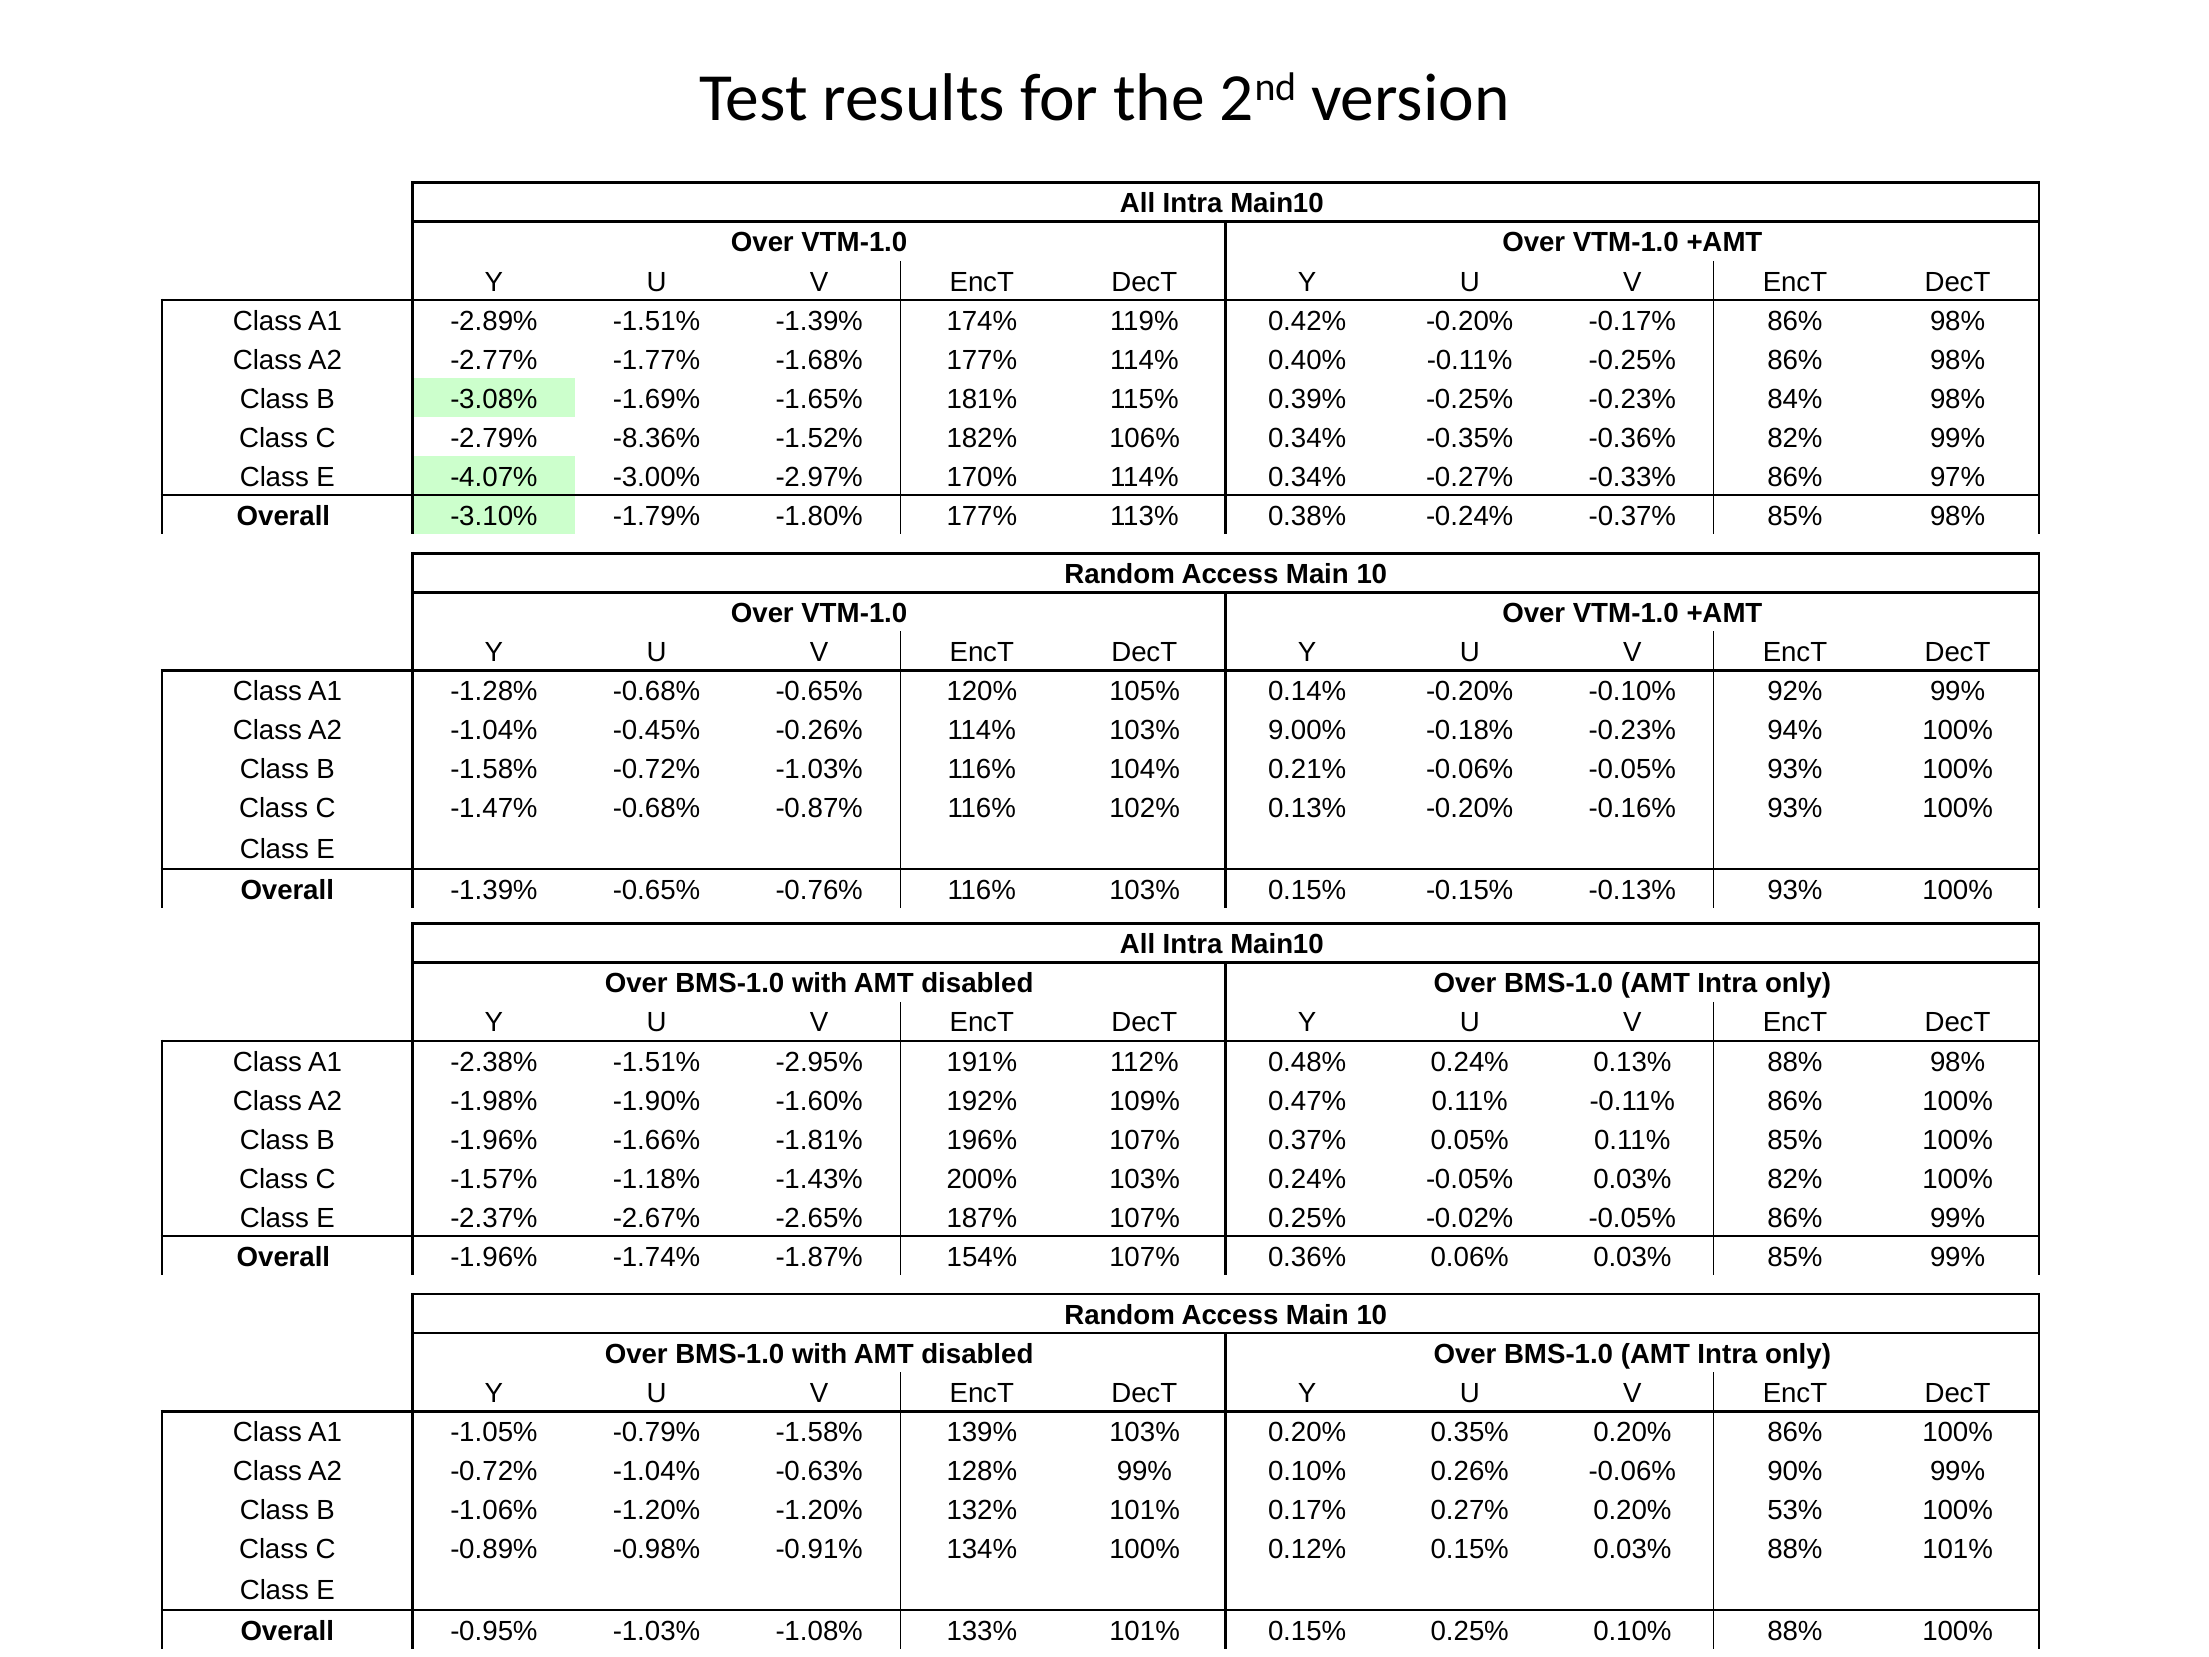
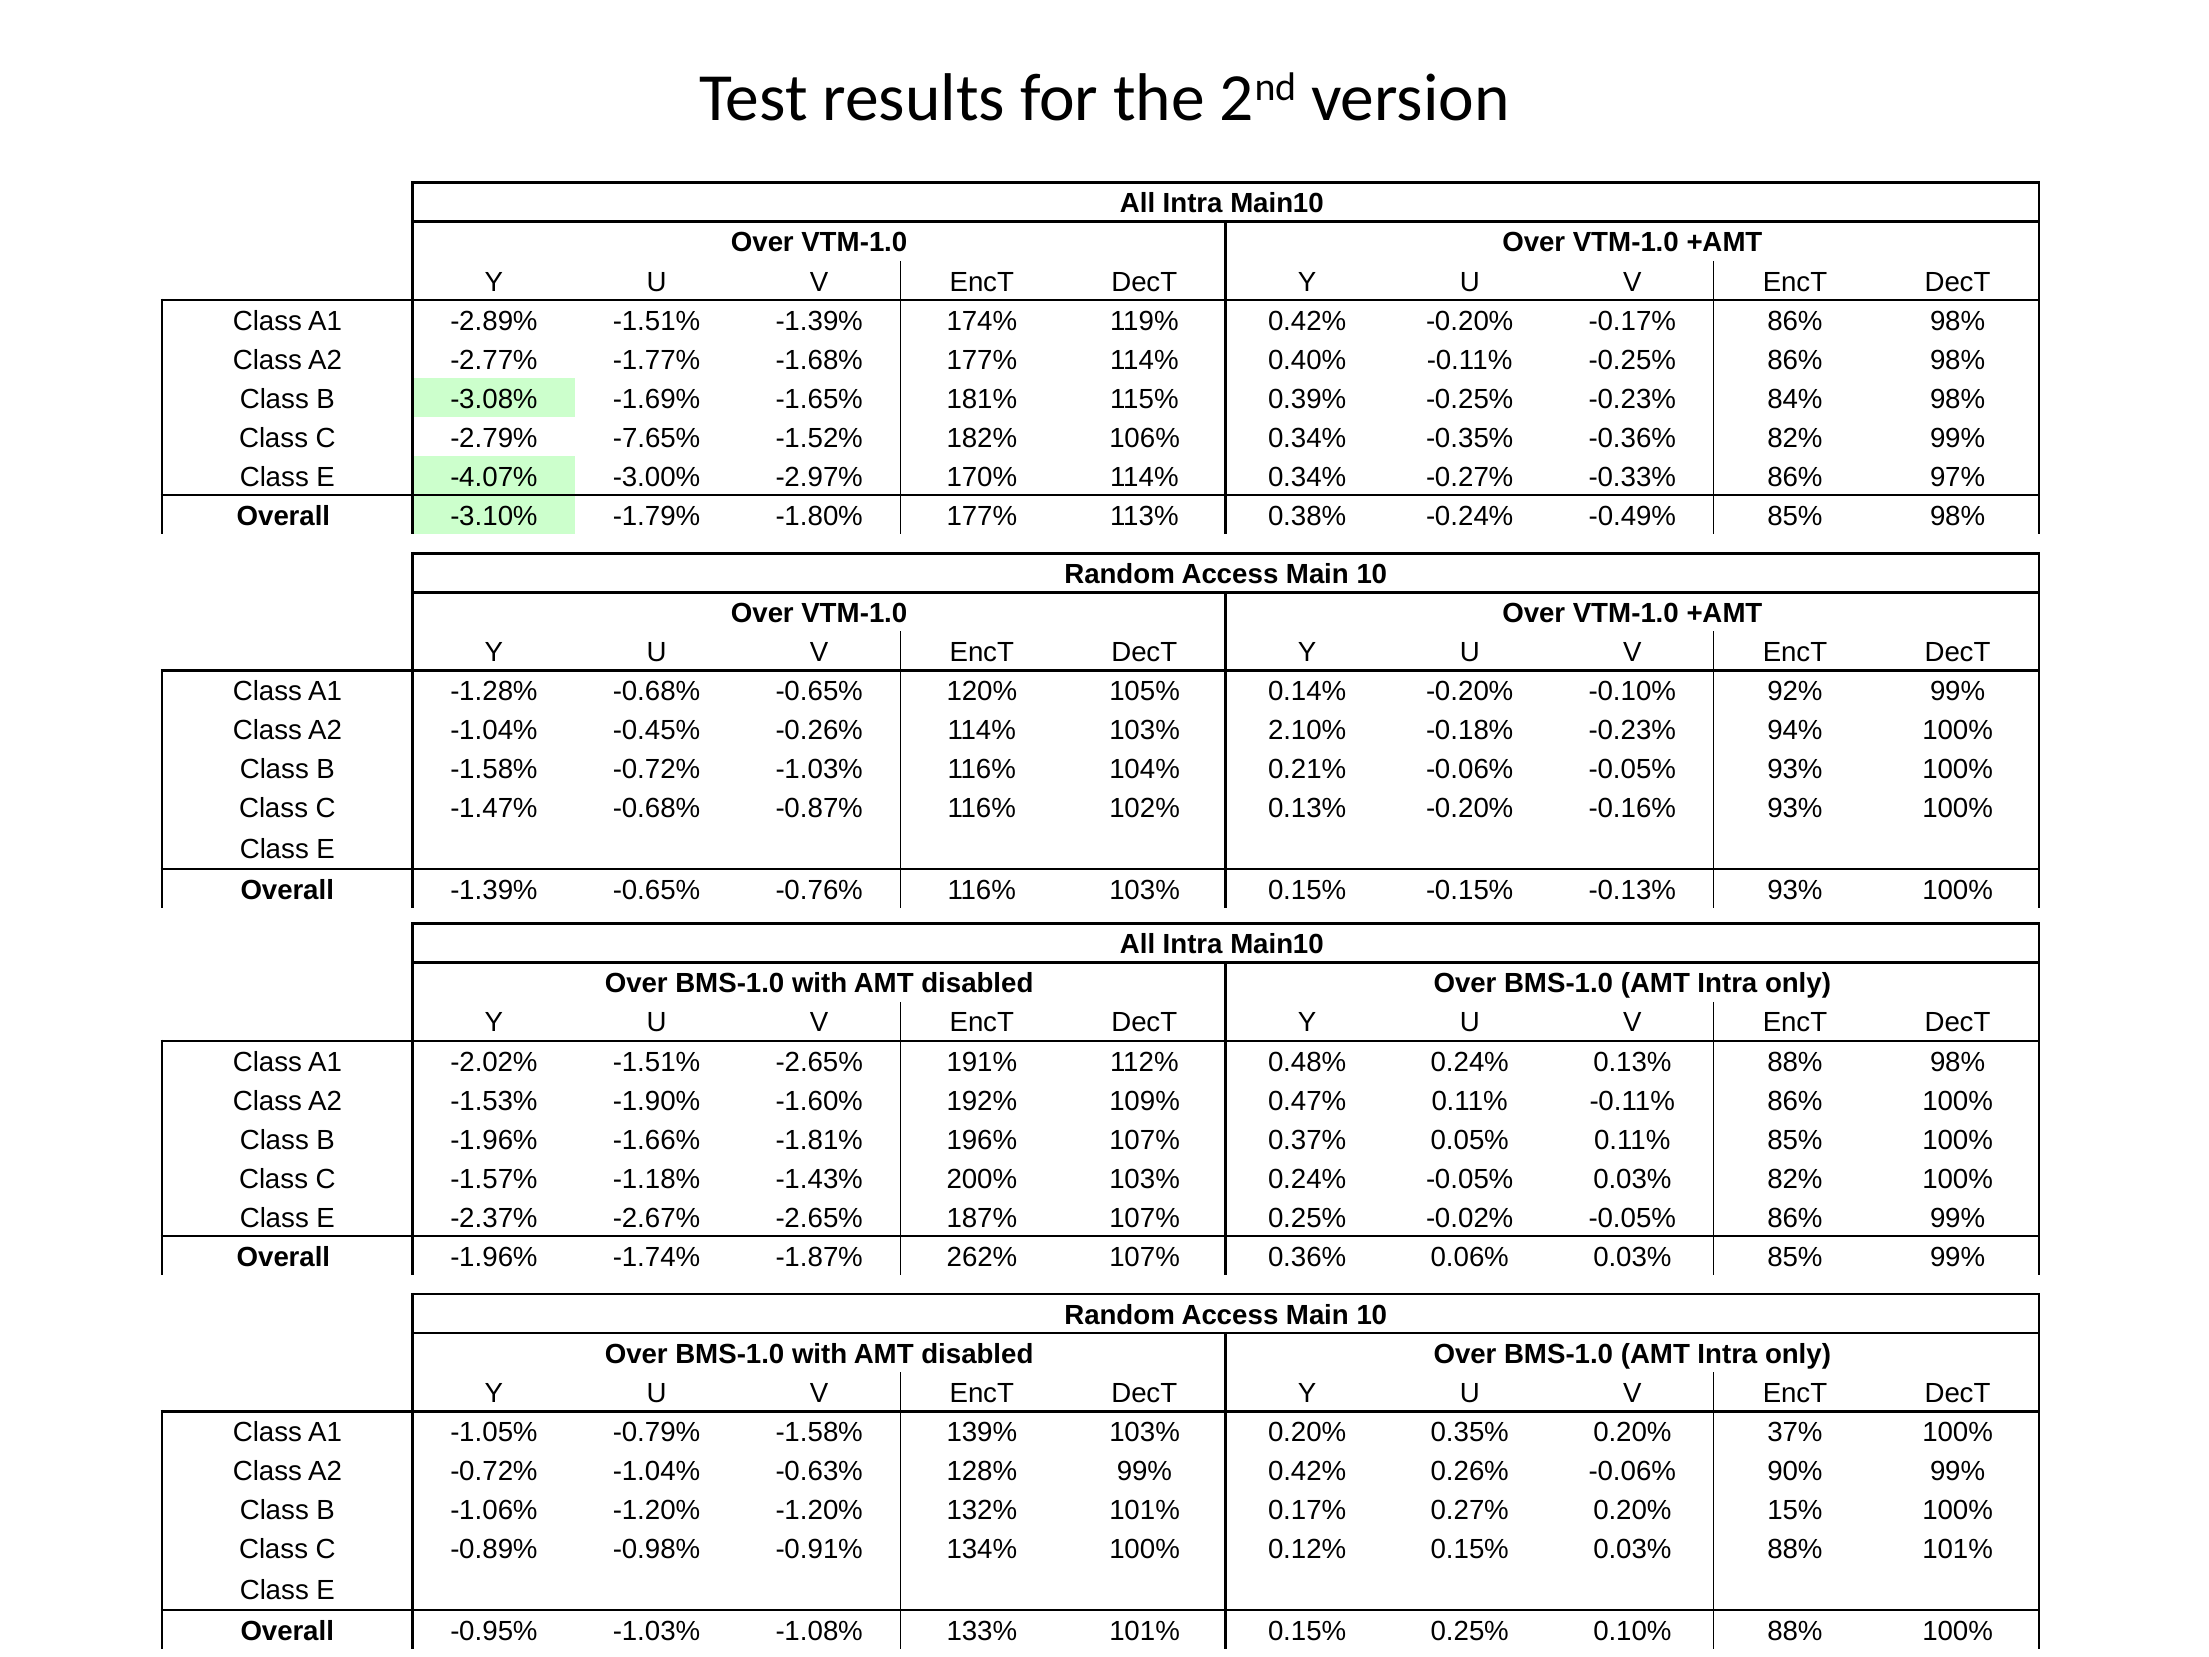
-8.36%: -8.36% -> -7.65% (657, 438)
-0.37%: -0.37% -> -0.49% (1632, 516)
9.00%: 9.00% -> 2.10% (1307, 730)
-2.38%: -2.38% -> -2.02% (494, 1062)
-1.51% -2.95%: -2.95% -> -2.65% (819, 1062)
-1.98%: -1.98% -> -1.53% (494, 1101)
154%: 154% -> 262% (982, 1257)
0.20% 86%: 86% -> 37% (1795, 1432)
99% 0.10%: 0.10% -> 0.42% (1307, 1471)
53%: 53% -> 15% (1795, 1510)
